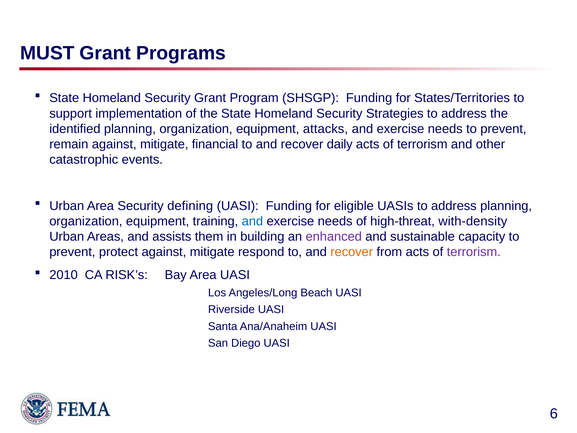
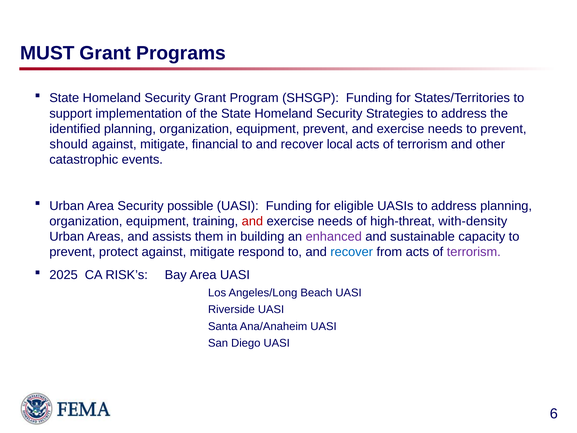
equipment attacks: attacks -> prevent (326, 129)
remain: remain -> should (69, 144)
daily: daily -> local (340, 144)
defining: defining -> possible (190, 206)
and colour: blue -> red (252, 221)
recover colour: orange -> blue (352, 252)
2010: 2010 -> 2025 (64, 275)
